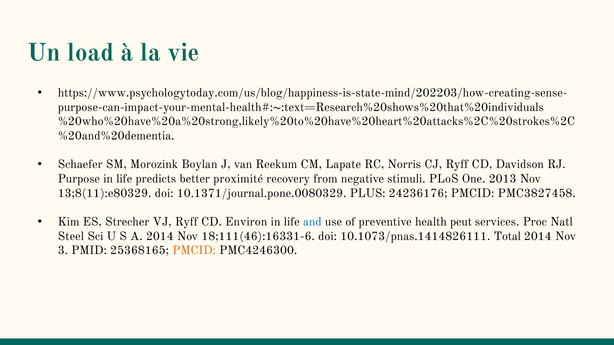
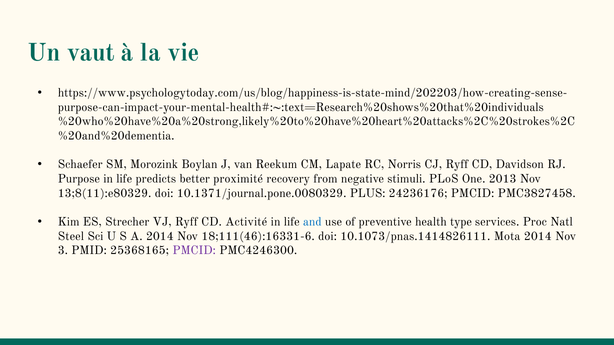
load: load -> vaut (91, 53)
Environ: Environ -> Activité (246, 222)
peut: peut -> type (461, 222)
Total: Total -> Mota (507, 236)
PMCID colour: orange -> purple (194, 251)
